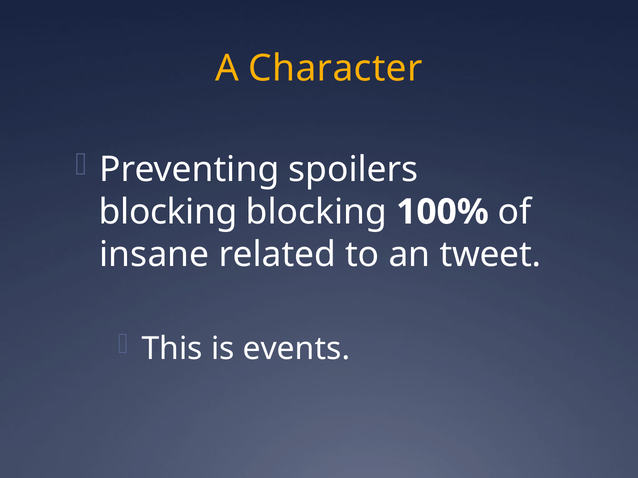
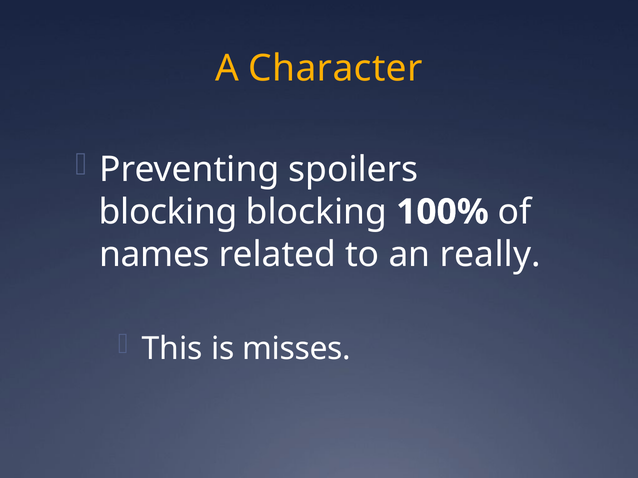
insane: insane -> names (155, 255)
tweet: tweet -> really (490, 255)
events: events -> misses (297, 349)
